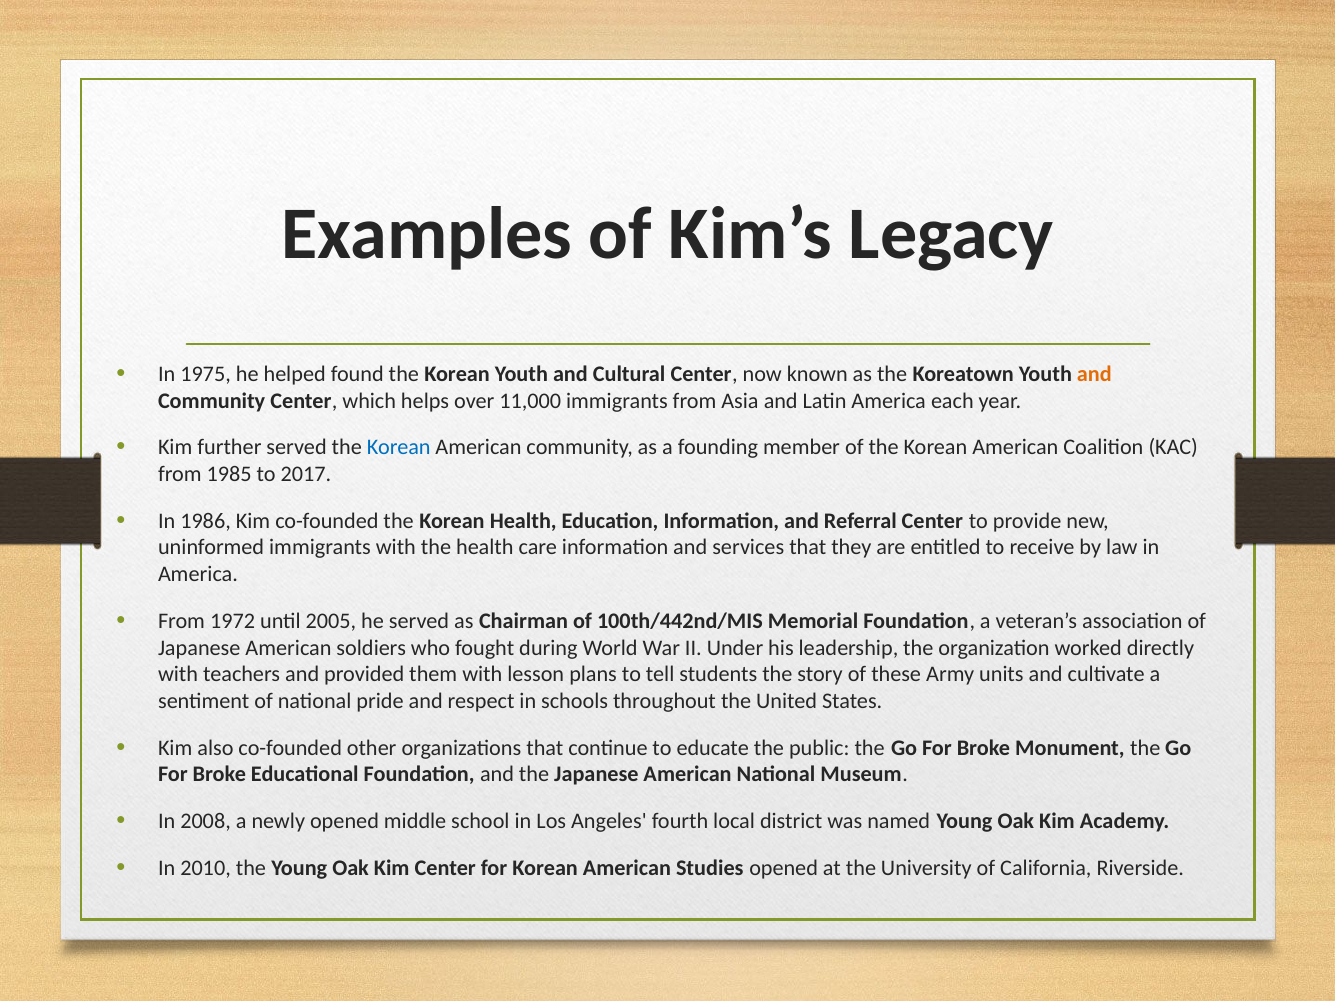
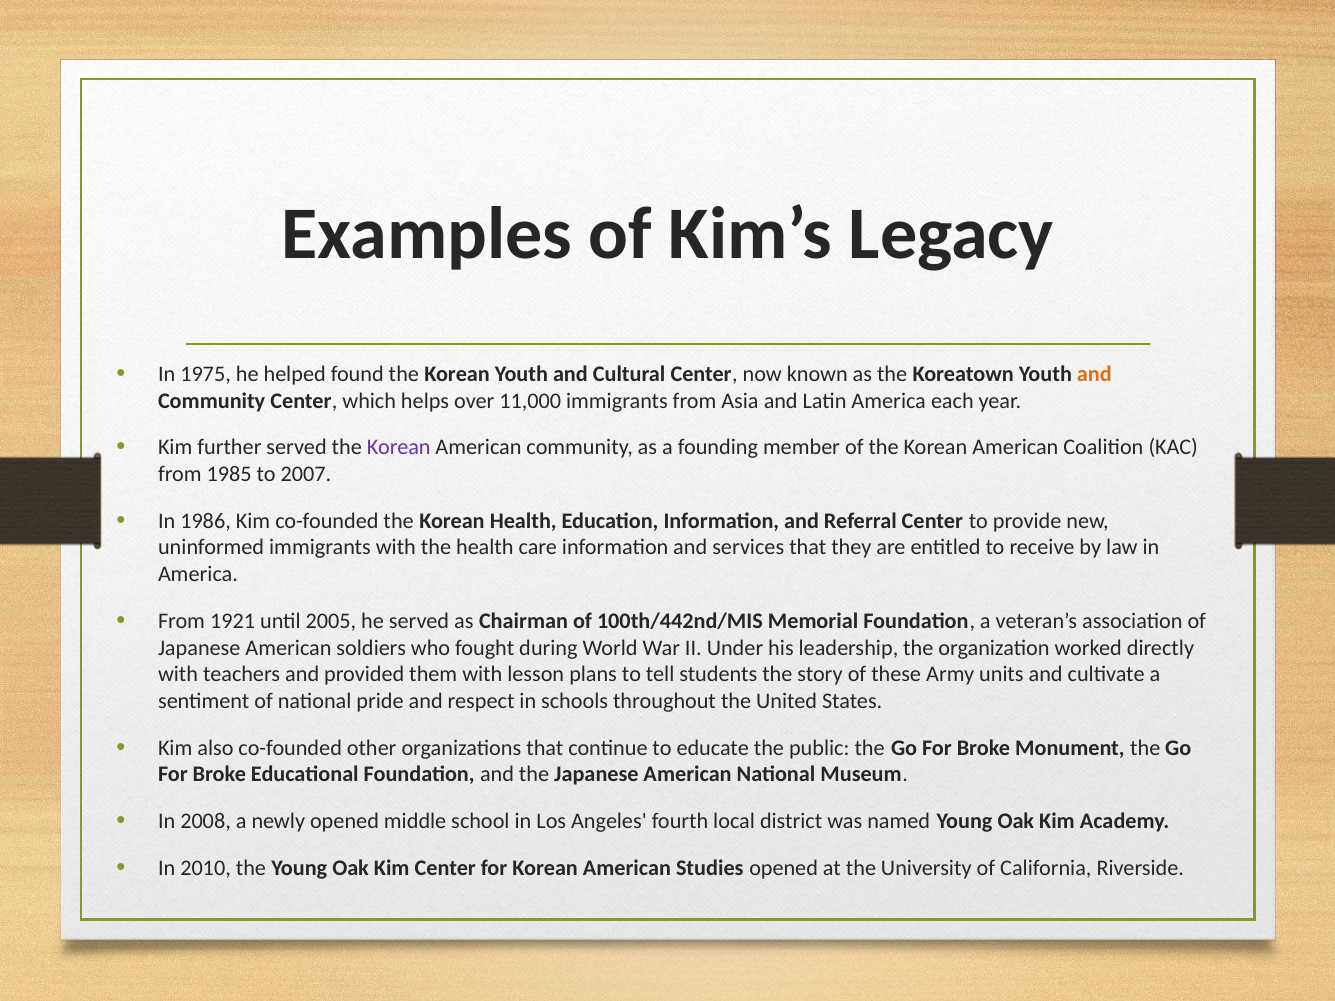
Korean colour: blue -> purple (399, 448)
2017: 2017 -> 2007 (306, 474)
1972: 1972 -> 1921 (233, 621)
